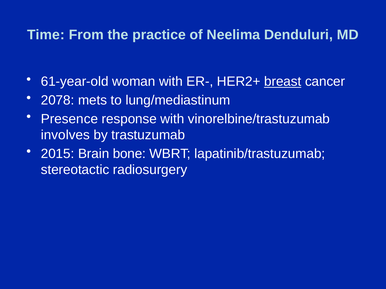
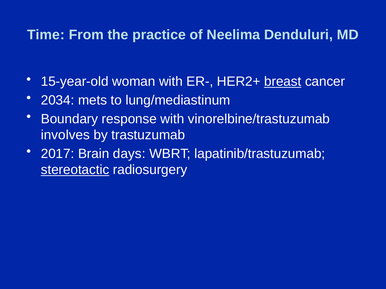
61-year-old: 61-year-old -> 15-year-old (75, 82)
2078: 2078 -> 2034 (58, 100)
Presence: Presence -> Boundary (69, 119)
2015: 2015 -> 2017 (58, 154)
bone: bone -> days (129, 154)
stereotactic underline: none -> present (75, 170)
